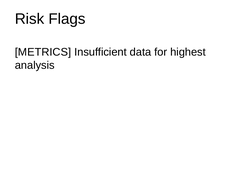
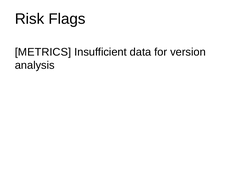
highest: highest -> version (188, 52)
